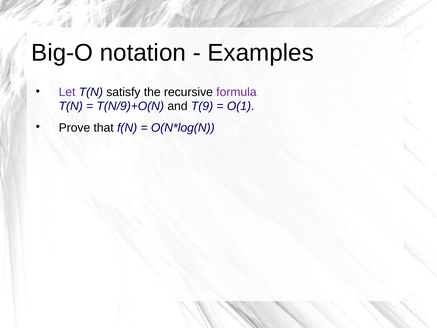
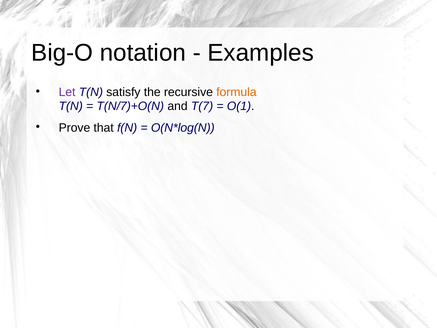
formula colour: purple -> orange (236, 92)
T(N/9)+O(N: T(N/9)+O(N -> T(N/7)+O(N (130, 106)
T(9: T(9 -> T(7 (202, 106)
